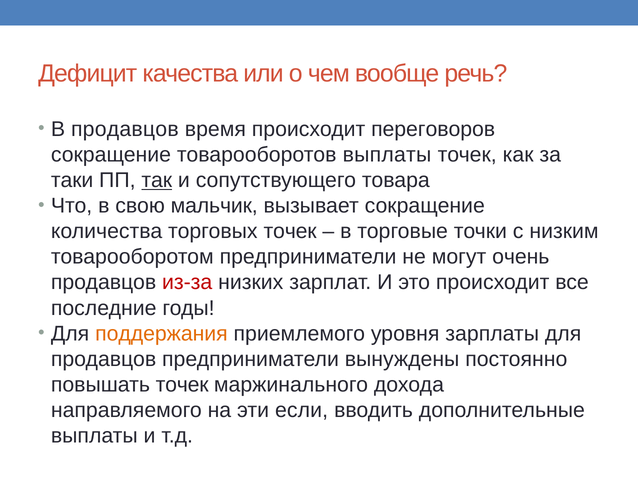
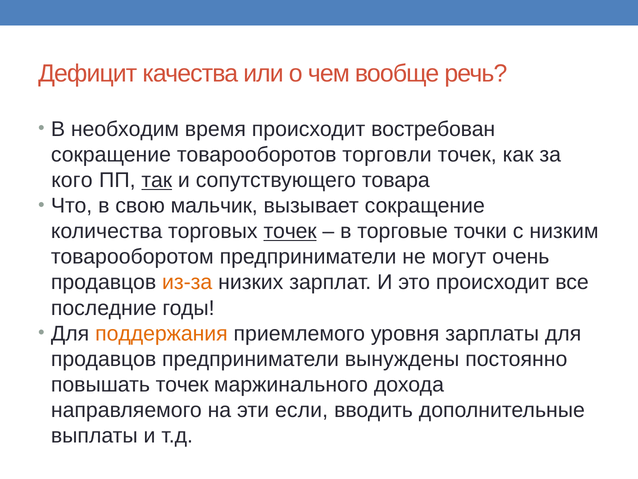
В продавцов: продавцов -> необходим (125, 129)
переговоров: переговоров -> востребован (433, 129)
товарооборотов выплаты: выплаты -> торговли (387, 155)
таки: таки -> кого (72, 180)
точек underline: none -> present (290, 231)
из-за colour: red -> orange (187, 282)
